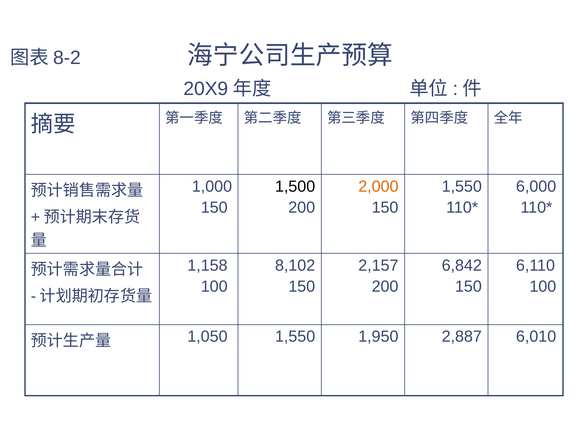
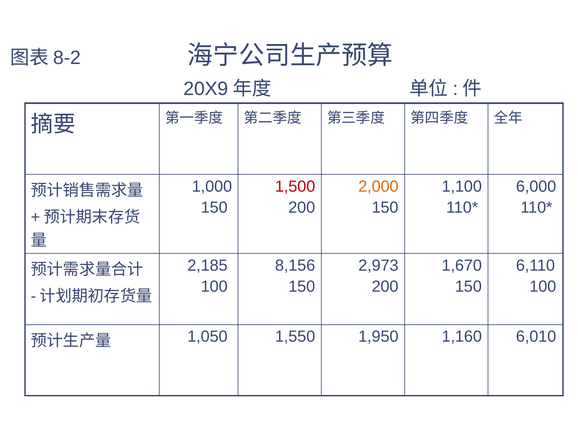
1,500 colour: black -> red (295, 186)
1,550: 1,550 -> 1,100 (462, 186)
1,158: 1,158 -> 2,185 (207, 265)
8,102: 8,102 -> 8,156 (295, 265)
2,157: 2,157 -> 2,973 (378, 265)
6,842: 6,842 -> 1,670 (462, 265)
2,887: 2,887 -> 1,160 (462, 336)
